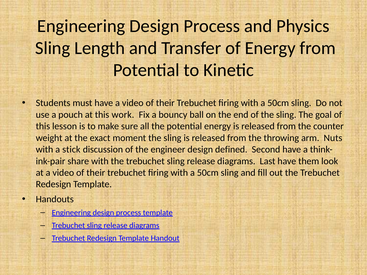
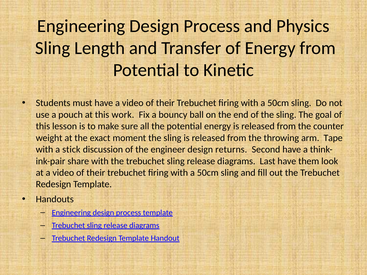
Nuts: Nuts -> Tape (333, 138)
defined: defined -> returns (231, 150)
